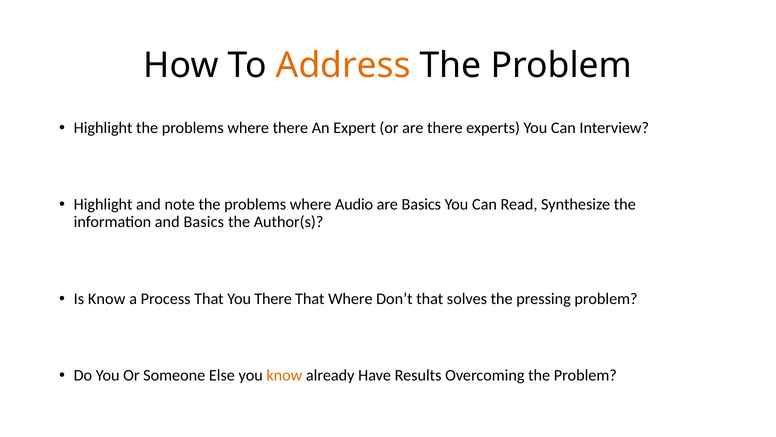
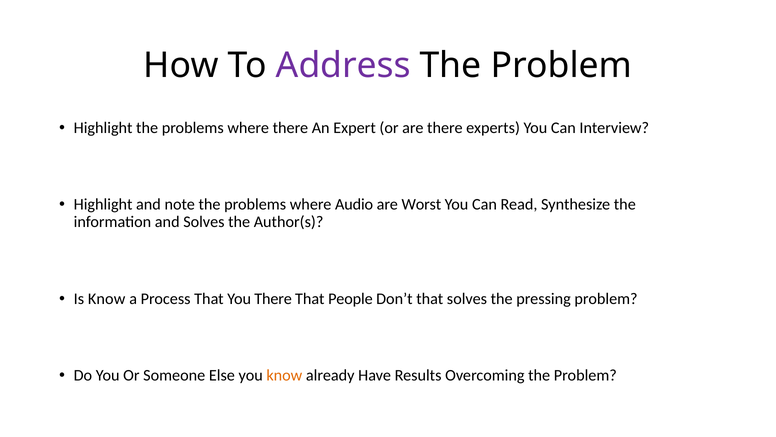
Address colour: orange -> purple (343, 65)
are Basics: Basics -> Worst (421, 204)
and Basics: Basics -> Solves (204, 222)
That Where: Where -> People (350, 298)
